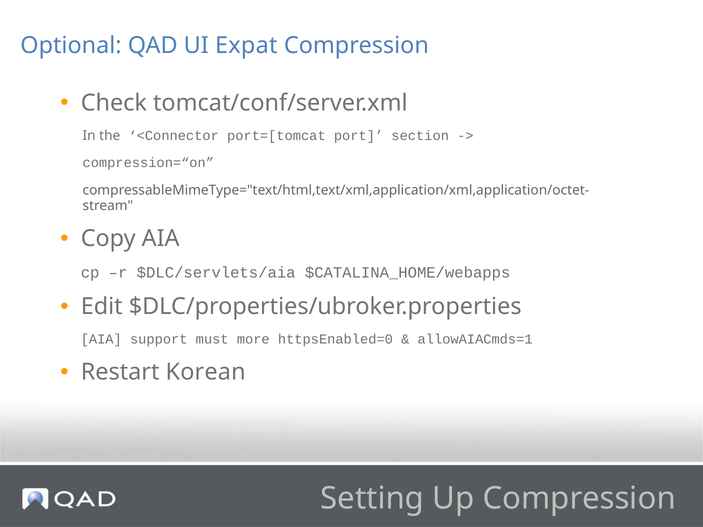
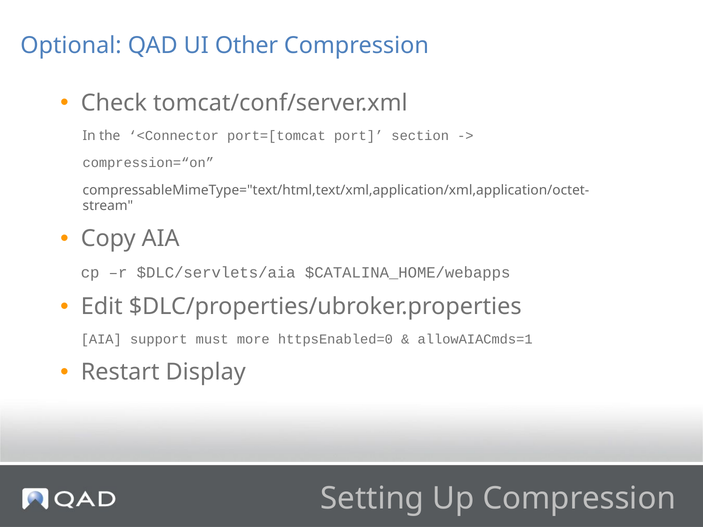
Expat: Expat -> Other (247, 45)
Korean: Korean -> Display (206, 372)
